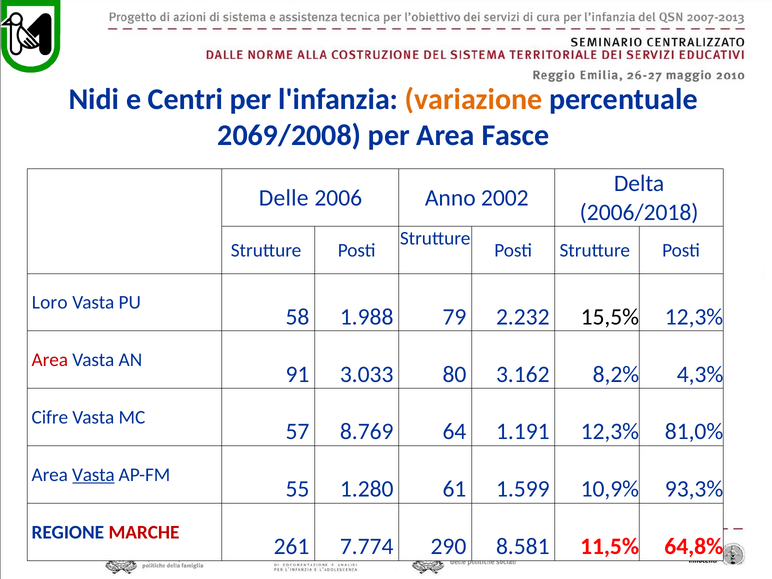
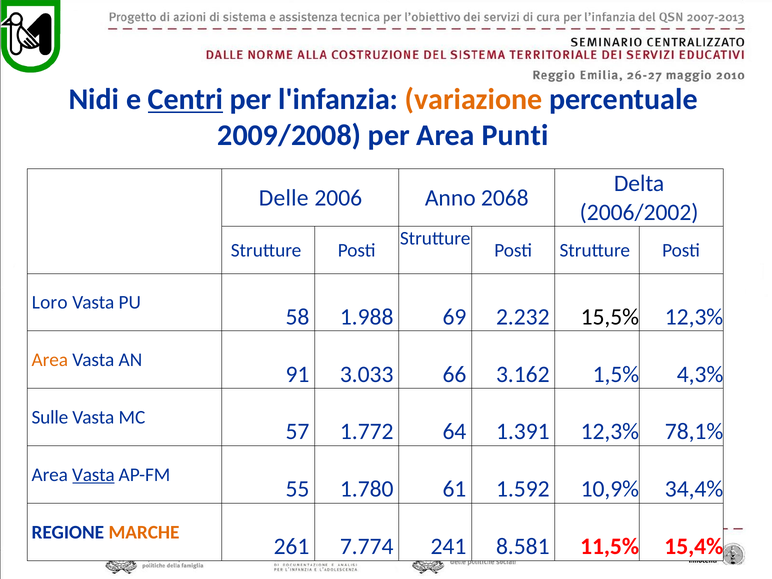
Centri underline: none -> present (185, 99)
2069/2008: 2069/2008 -> 2009/2008 (289, 135)
Fasce: Fasce -> Punti (515, 135)
2002: 2002 -> 2068 (505, 198)
2006/2018: 2006/2018 -> 2006/2002 (639, 212)
79: 79 -> 69 (454, 317)
Area colour: red -> orange (50, 360)
80: 80 -> 66 (454, 374)
8,2%: 8,2% -> 1,5% (616, 374)
Cifre: Cifre -> Sulle (50, 417)
8.769: 8.769 -> 1.772 (367, 432)
1.191: 1.191 -> 1.391 (523, 432)
81,0%: 81,0% -> 78,1% (694, 432)
1.280: 1.280 -> 1.780 (367, 489)
1.599: 1.599 -> 1.592 (523, 489)
93,3%: 93,3% -> 34,4% (694, 489)
MARCHE colour: red -> orange (144, 532)
290: 290 -> 241 (448, 547)
64,8%: 64,8% -> 15,4% (694, 547)
